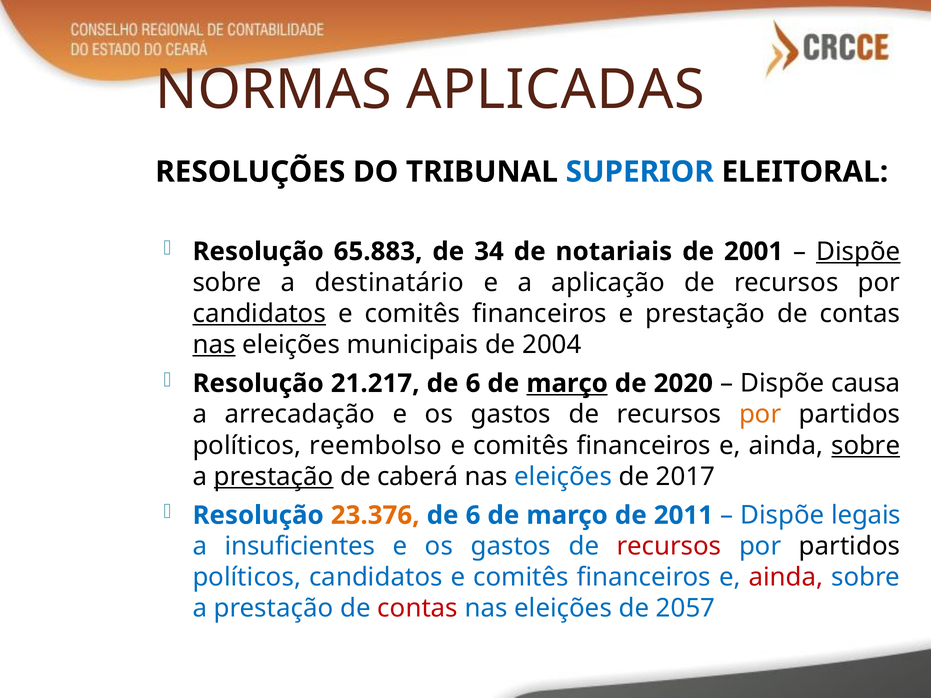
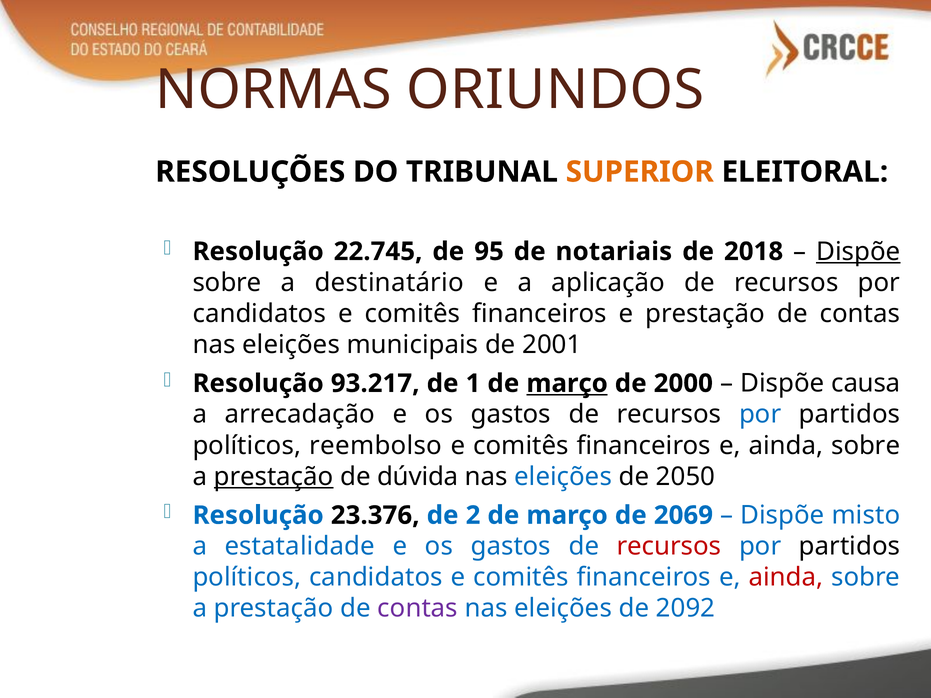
APLICADAS: APLICADAS -> ORIUNDOS (555, 90)
SUPERIOR colour: blue -> orange (640, 172)
65.883: 65.883 -> 22.745 (378, 252)
34: 34 -> 95 (489, 252)
2001: 2001 -> 2018 (754, 252)
candidatos underline: present -> none (259, 314)
nas underline: present -> none (214, 345)
2004: 2004 -> 2001 (552, 345)
21.217: 21.217 -> 93.217 (375, 384)
6: 6 -> 1 (473, 384)
2020: 2020 -> 2000 (683, 384)
por colour: orange -> blue (760, 415)
sobre underline: present -> none (866, 446)
caberá: caberá -> dúvida (418, 477)
2017: 2017 -> 2050 (686, 477)
23.376 colour: orange -> black (375, 515)
6: 6 -> 2 (473, 515)
2011: 2011 -> 2069 (683, 515)
legais: legais -> misto (866, 515)
insuficientes: insuficientes -> estatalidade (300, 547)
contas colour: red -> purple (418, 609)
2057: 2057 -> 2092 (686, 609)
